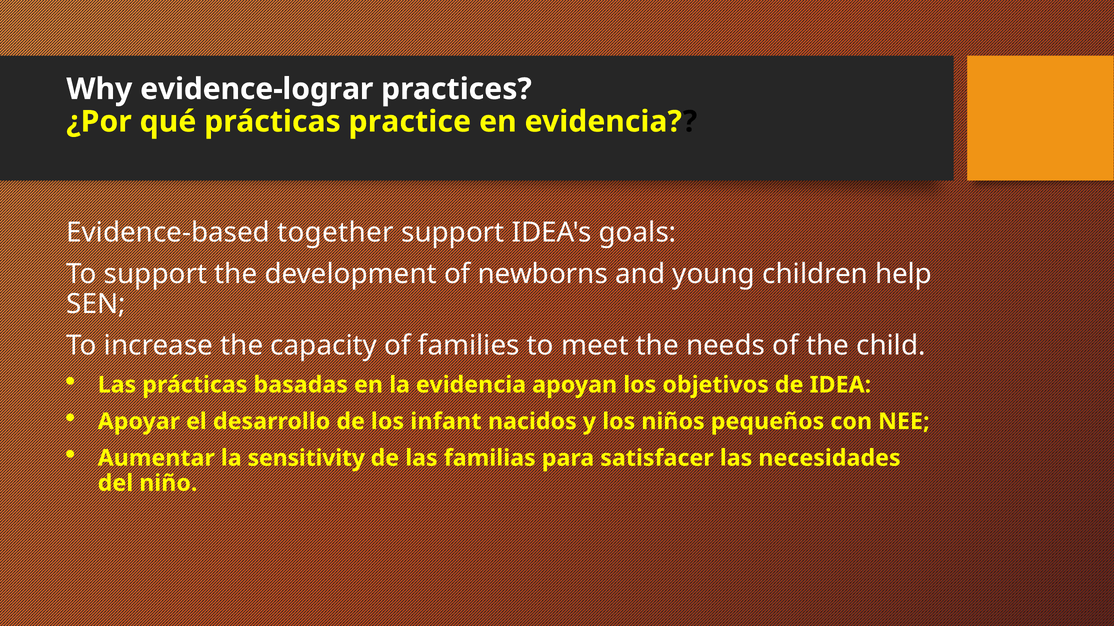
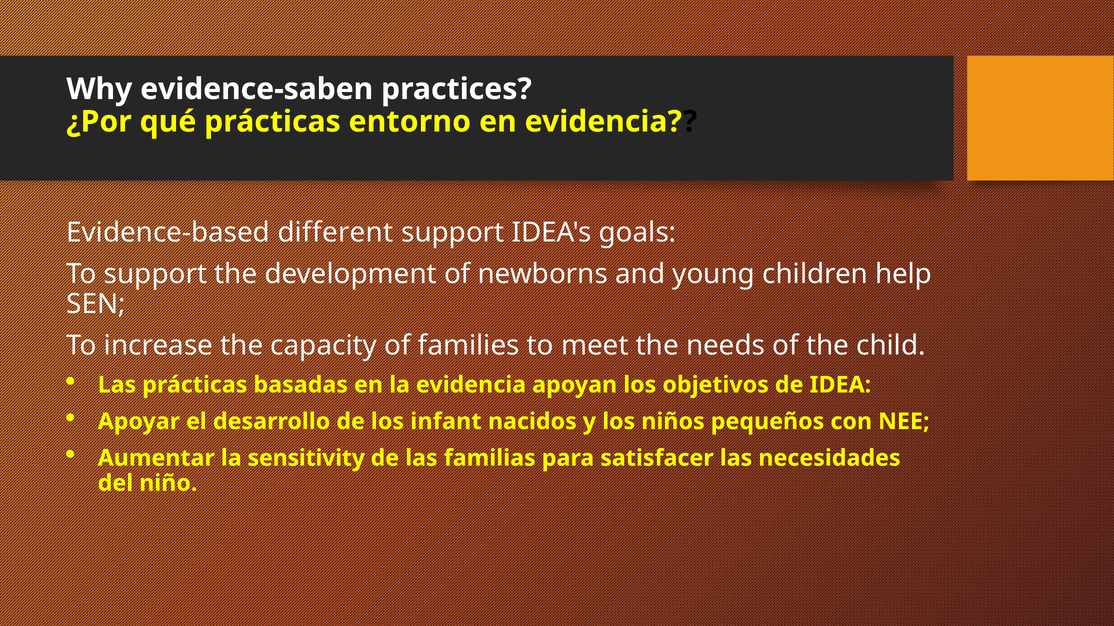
evidence-lograr: evidence-lograr -> evidence-saben (257, 89)
practice: practice -> entorno (410, 122)
together: together -> different (335, 233)
